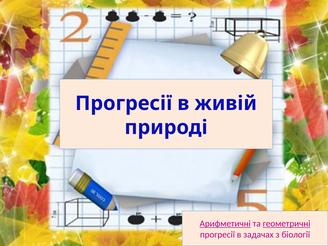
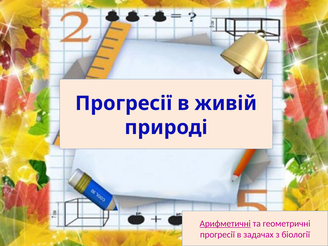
геометричні underline: present -> none (287, 224)
